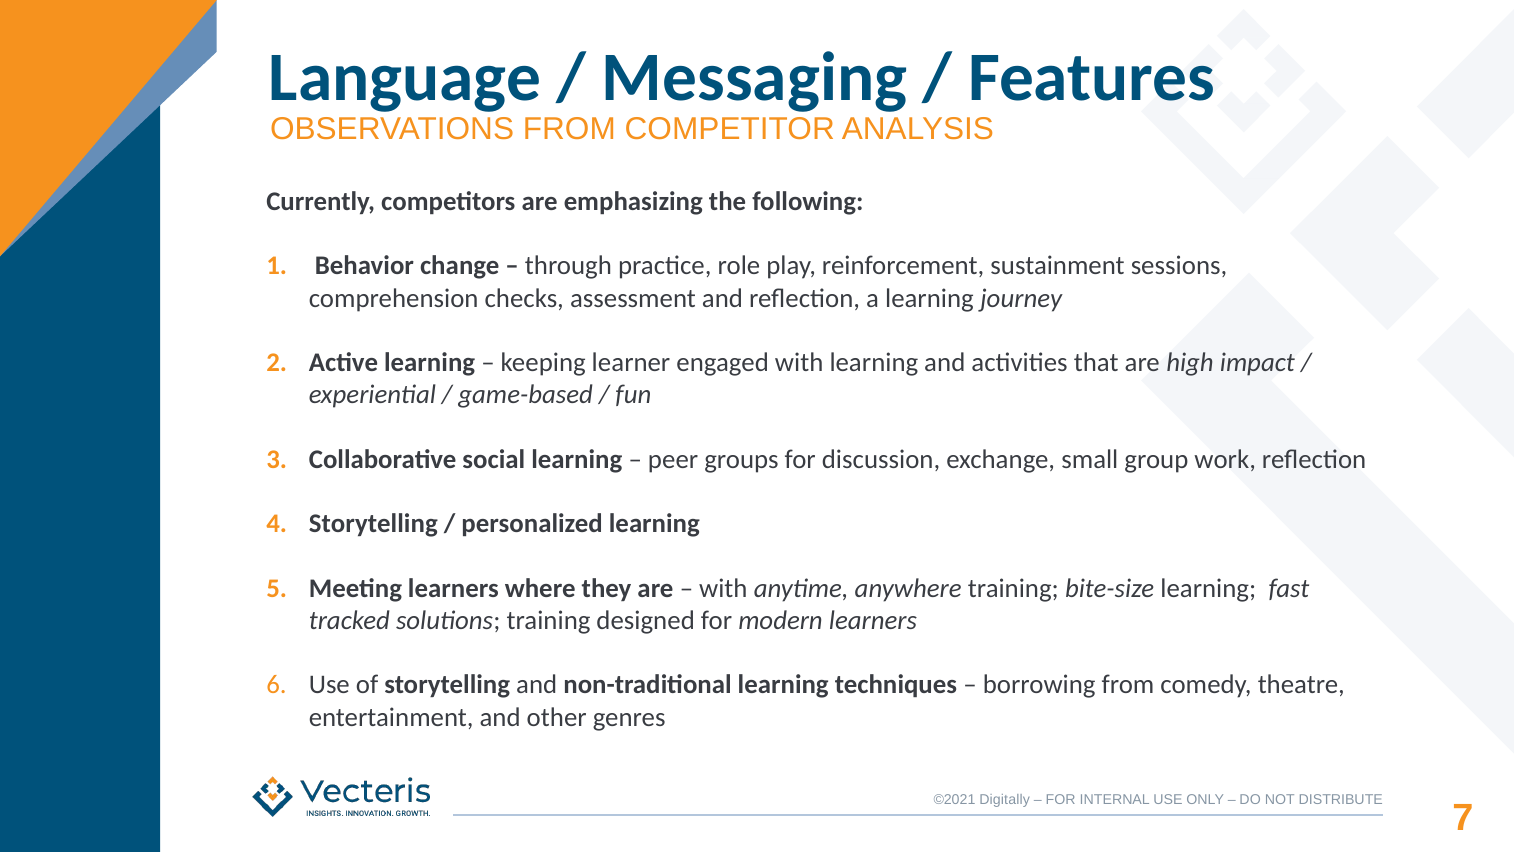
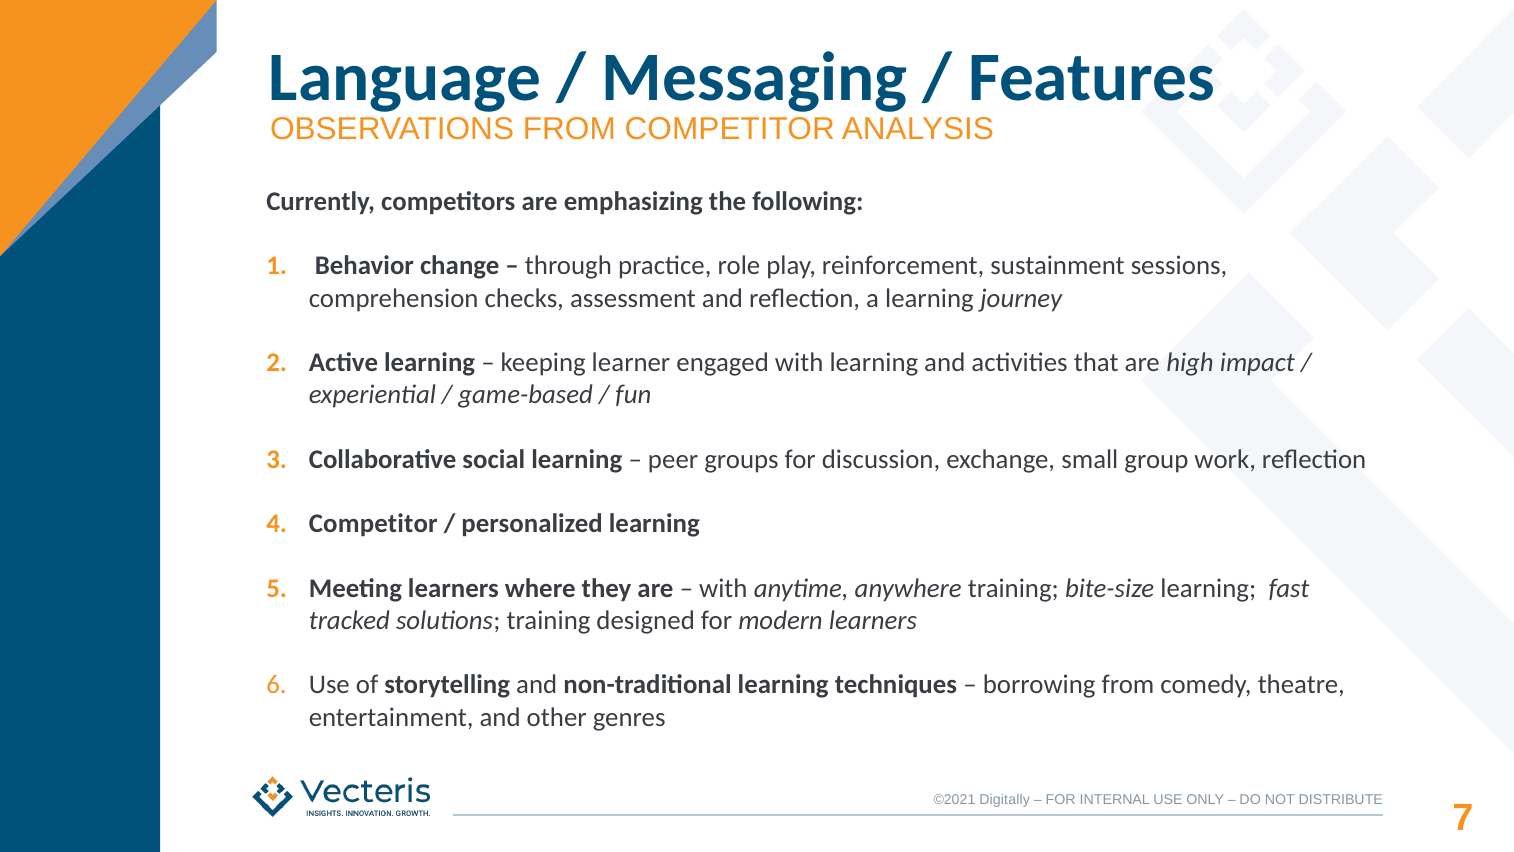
Storytelling: Storytelling -> Competitor (373, 524)
